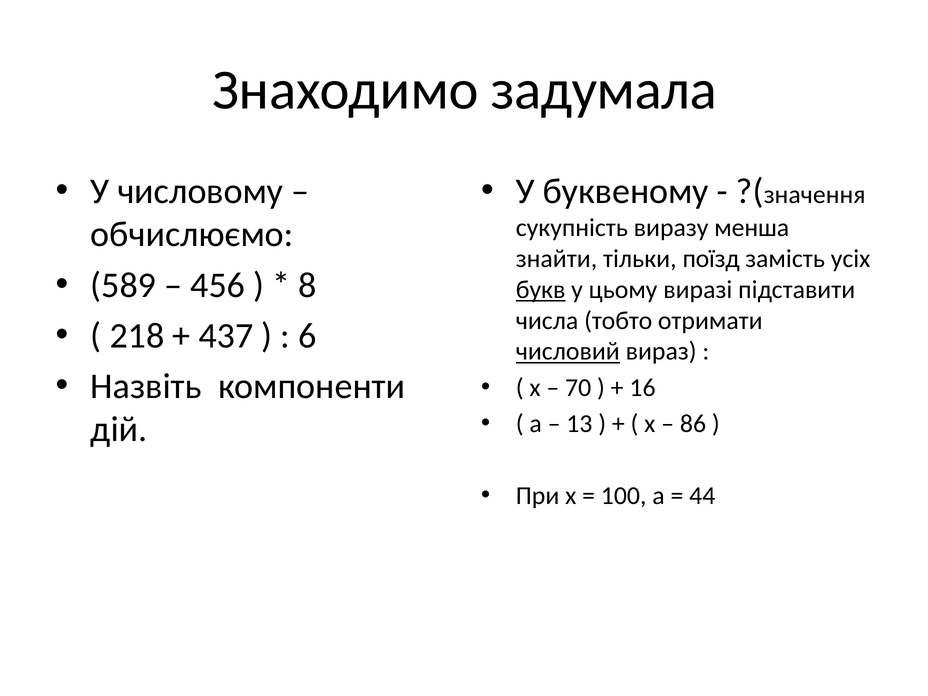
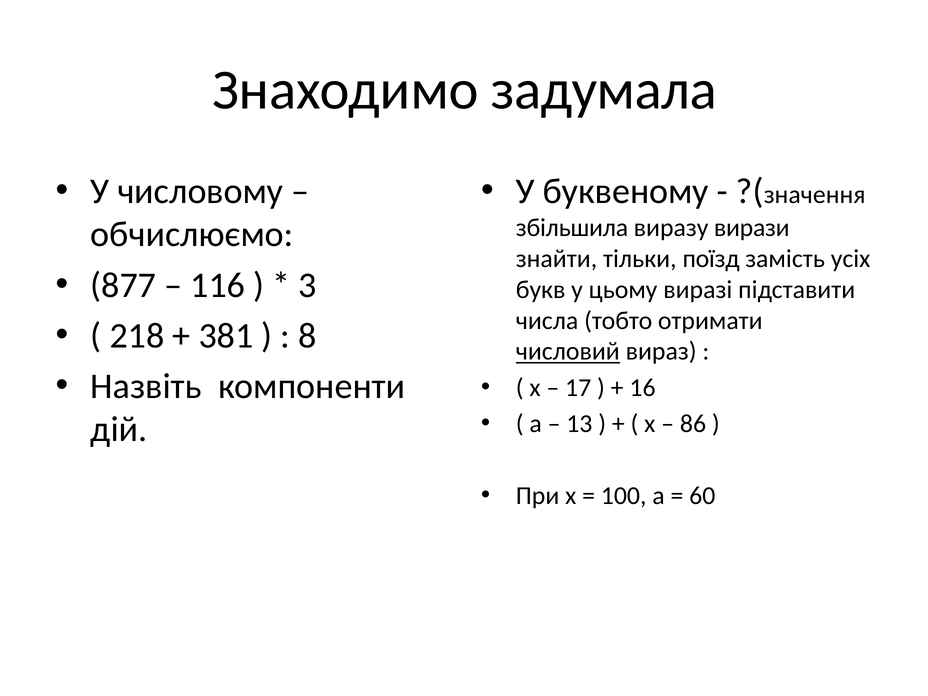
сукупність: сукупність -> збільшила (572, 228)
менша: менша -> вирази (752, 228)
589: 589 -> 877 (123, 285)
456: 456 -> 116 (218, 285)
8: 8 -> 3 (308, 285)
букв underline: present -> none (541, 290)
437: 437 -> 381 (226, 336)
6: 6 -> 8 (307, 336)
70: 70 -> 17 (578, 388)
44: 44 -> 60 (702, 496)
